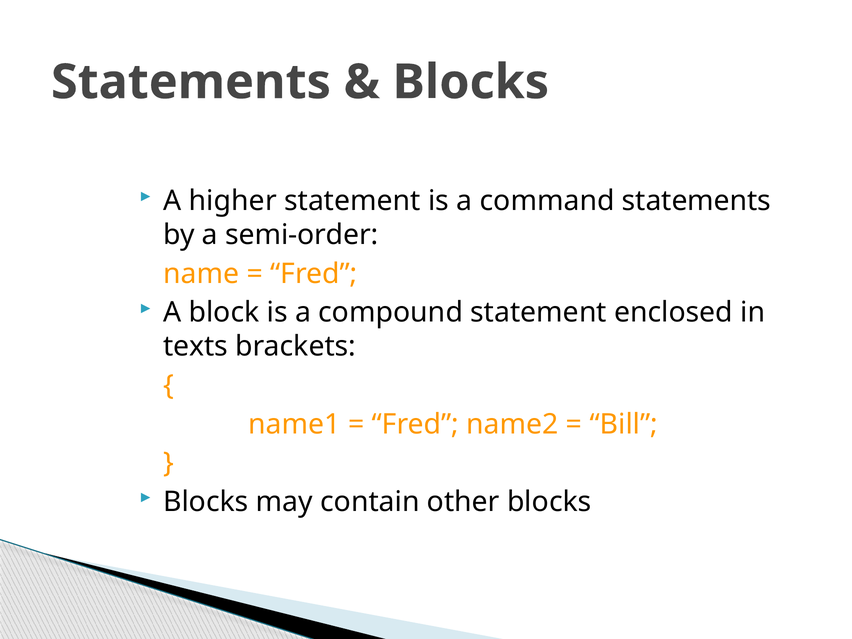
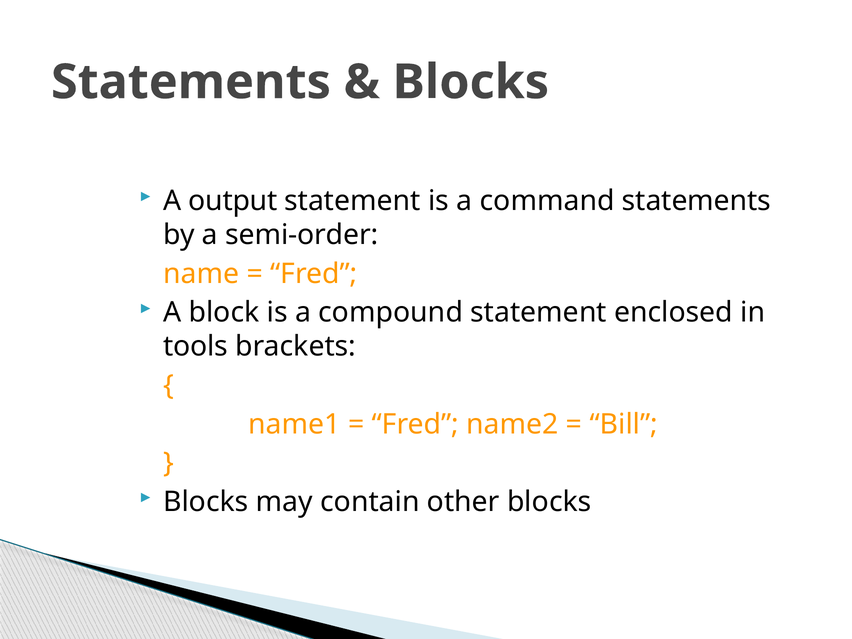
higher: higher -> output (233, 201)
texts: texts -> tools (196, 347)
